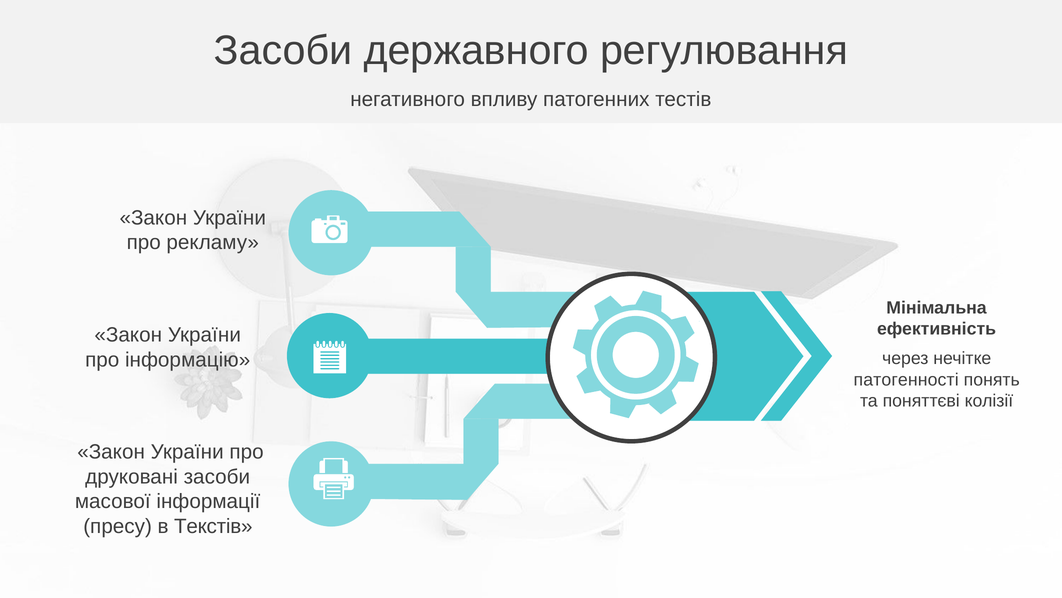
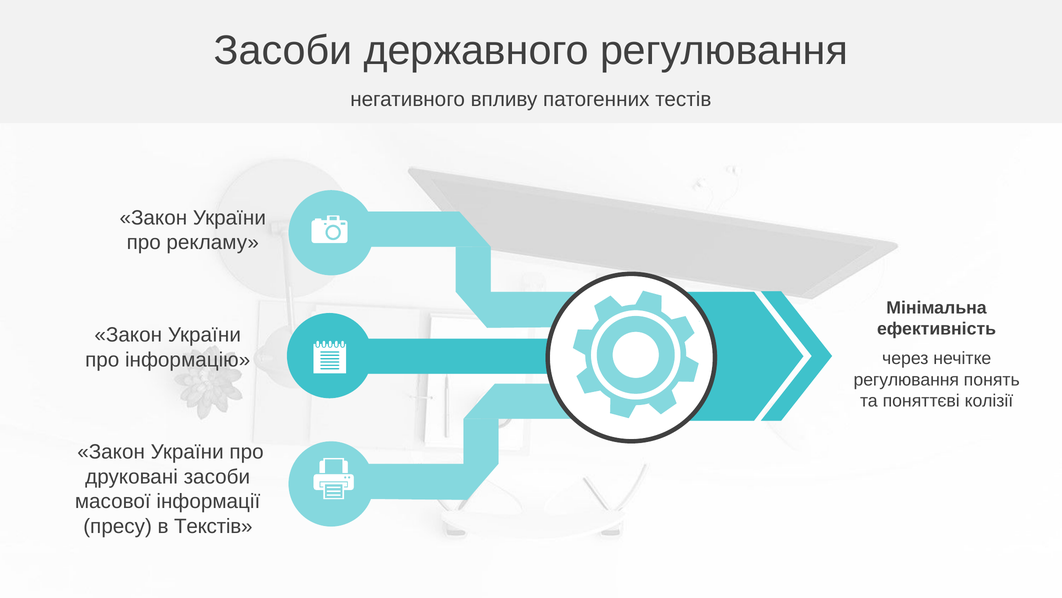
патогенності: патогенності -> регулювання (906, 379)
